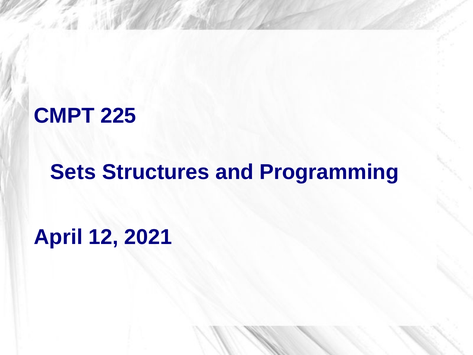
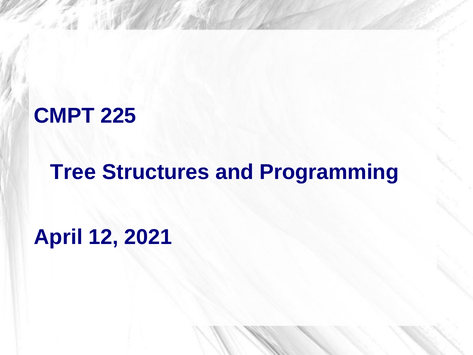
Sets: Sets -> Tree (73, 172)
